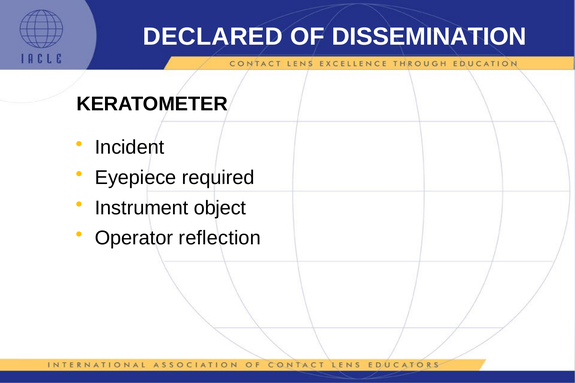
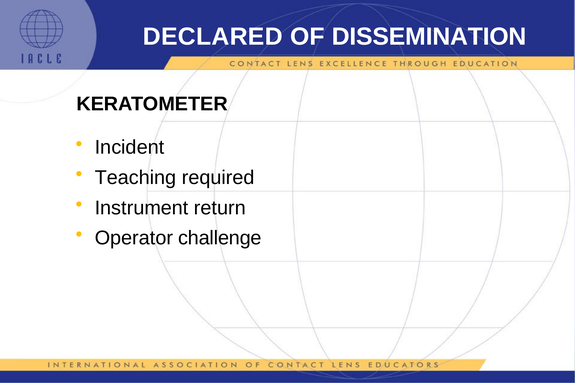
Eyepiece: Eyepiece -> Teaching (136, 178)
object: object -> return (220, 208)
reflection: reflection -> challenge (220, 238)
